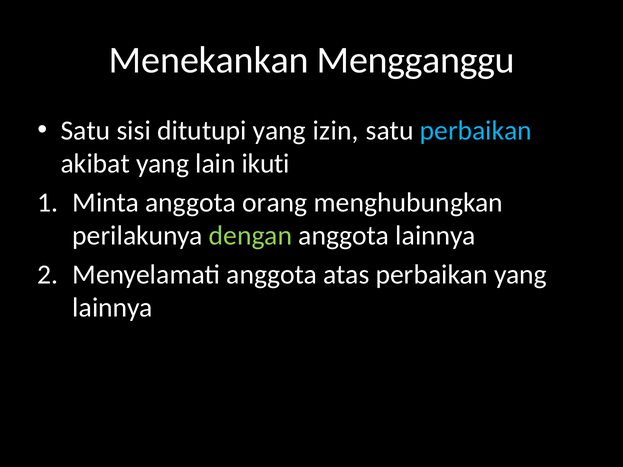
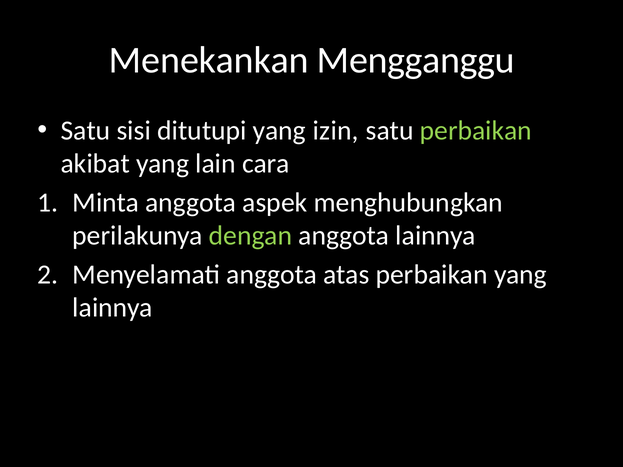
perbaikan colour: light blue -> light green (476, 131)
ikuti: ikuti -> cara (266, 164)
orang: orang -> aspek (275, 203)
